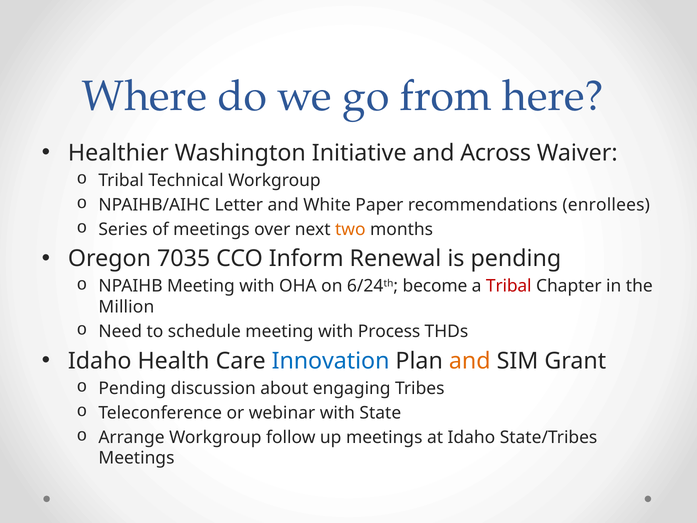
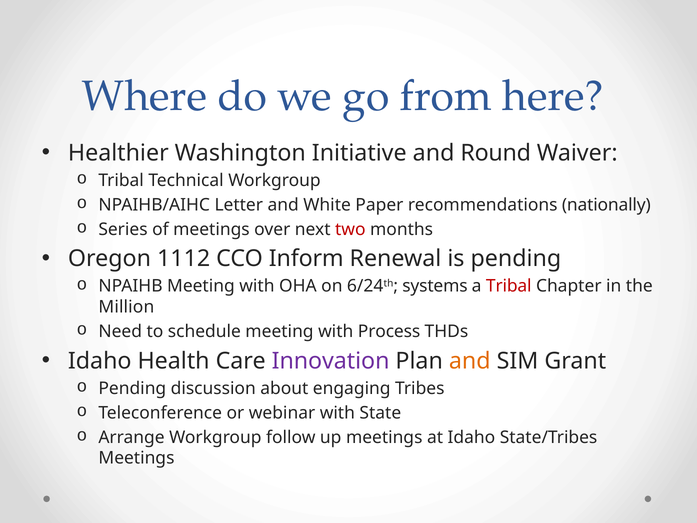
Across: Across -> Round (496, 153)
enrollees: enrollees -> nationally (606, 205)
two colour: orange -> red (350, 229)
7035: 7035 -> 1112 (184, 259)
become: become -> systems (435, 286)
Innovation colour: blue -> purple (331, 361)
